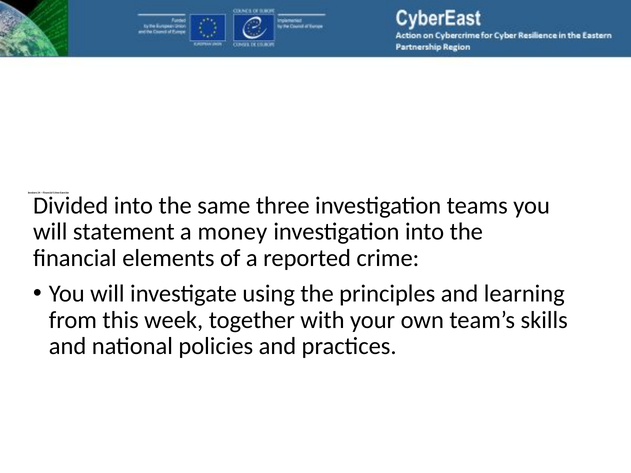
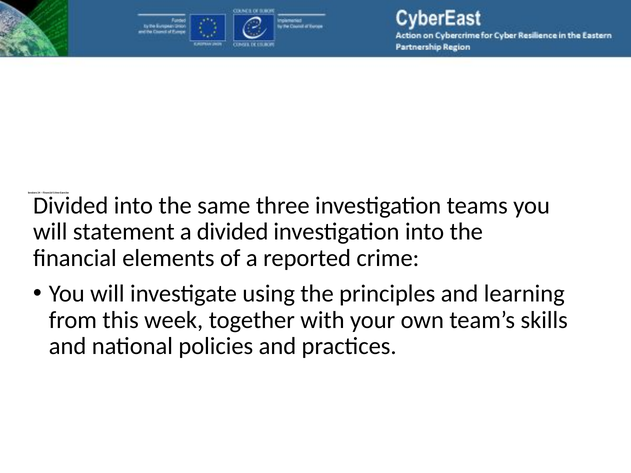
a money: money -> divided (233, 232)
